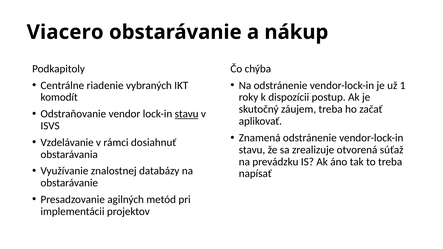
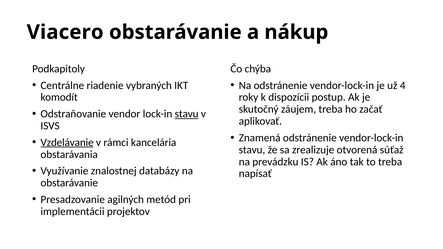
1: 1 -> 4 (403, 85)
Vzdelávanie underline: none -> present (67, 143)
dosiahnuť: dosiahnuť -> kancelária (154, 143)
